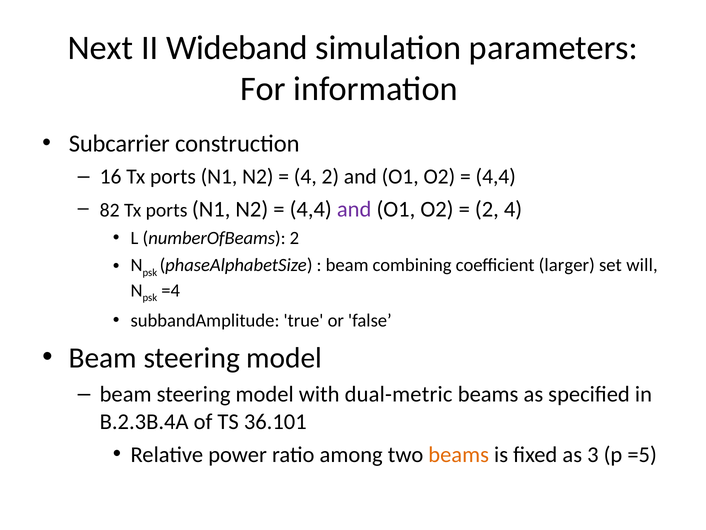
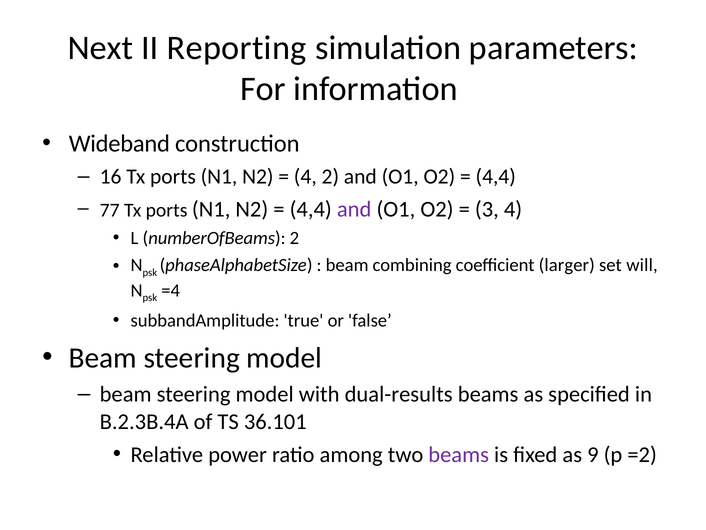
Wideband: Wideband -> Reporting (237, 48)
Subcarrier: Subcarrier -> Wideband (119, 144)
82: 82 -> 77 (110, 210)
2: 2 -> 3 (487, 209)
dual-metric: dual-metric -> dual-results (399, 394)
beams colour: orange -> purple (459, 454)
3: 3 -> 9 (593, 454)
=5: =5 -> =2 (642, 454)
